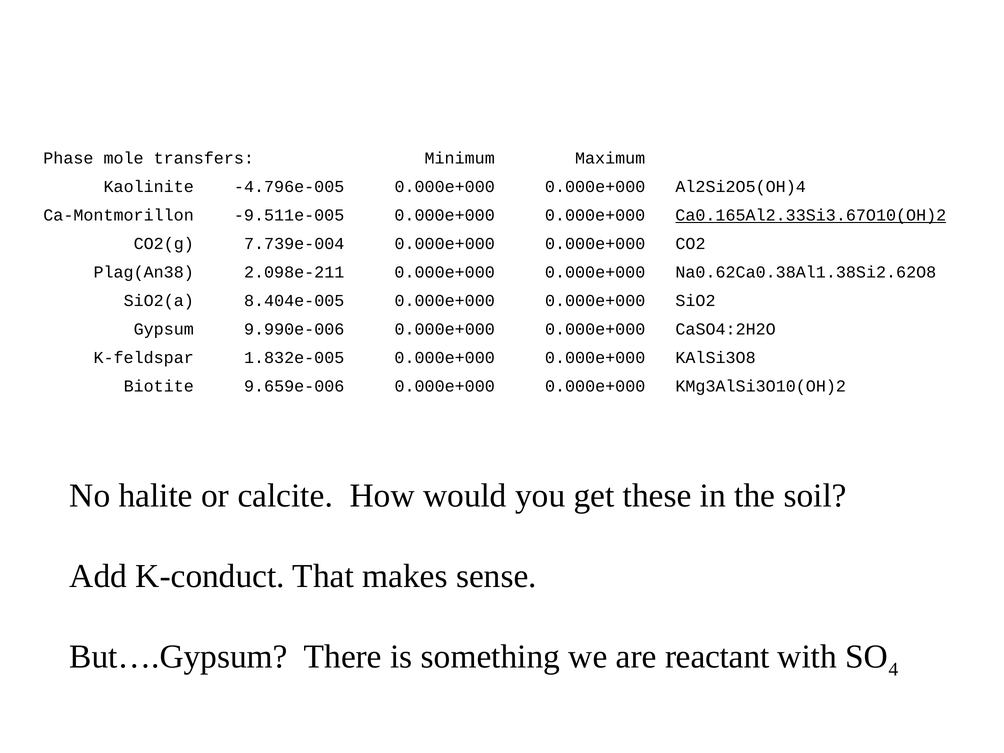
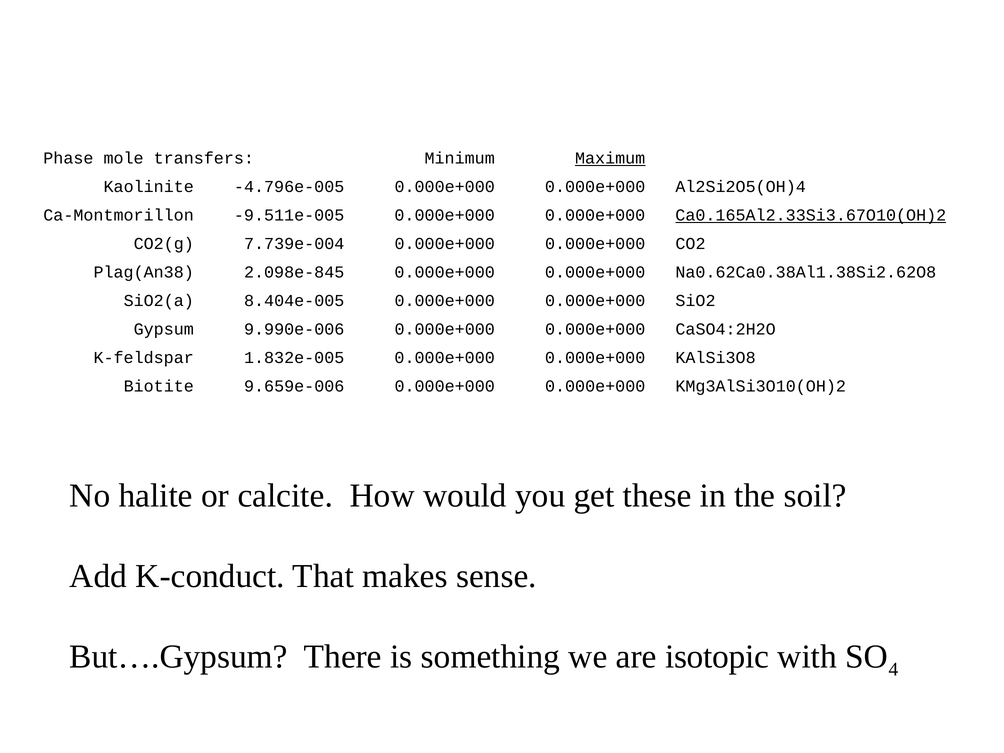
Maximum underline: none -> present (610, 158)
2.098e-211: 2.098e-211 -> 2.098e-845 (294, 272)
reactant: reactant -> isotopic (717, 656)
